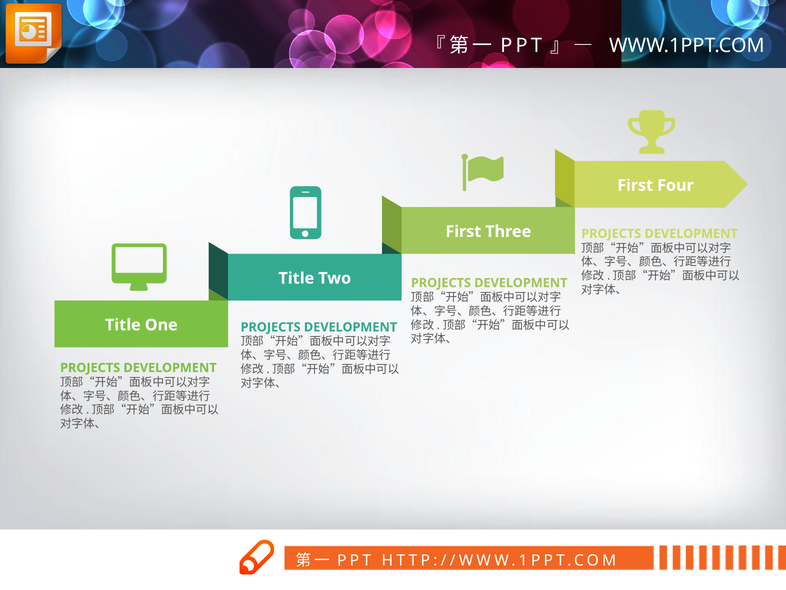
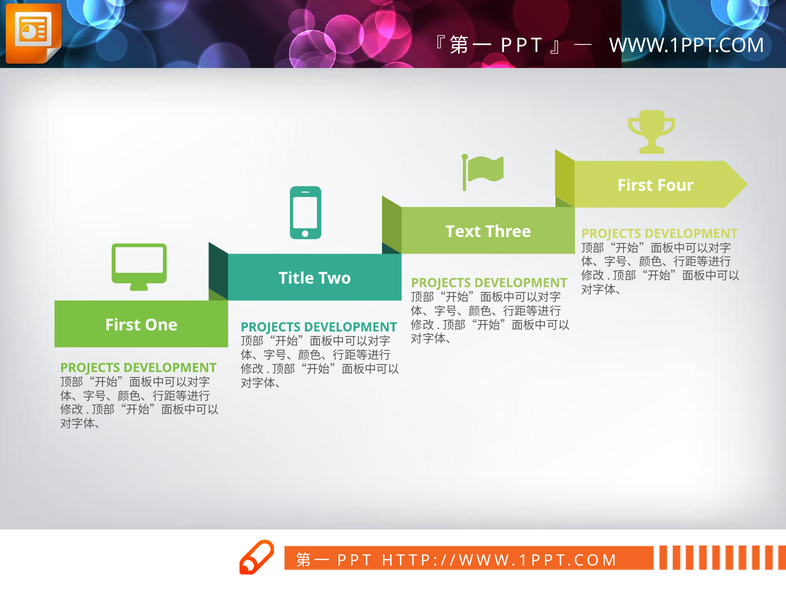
First: First -> Text (463, 231)
Title: Title -> First (123, 325)
